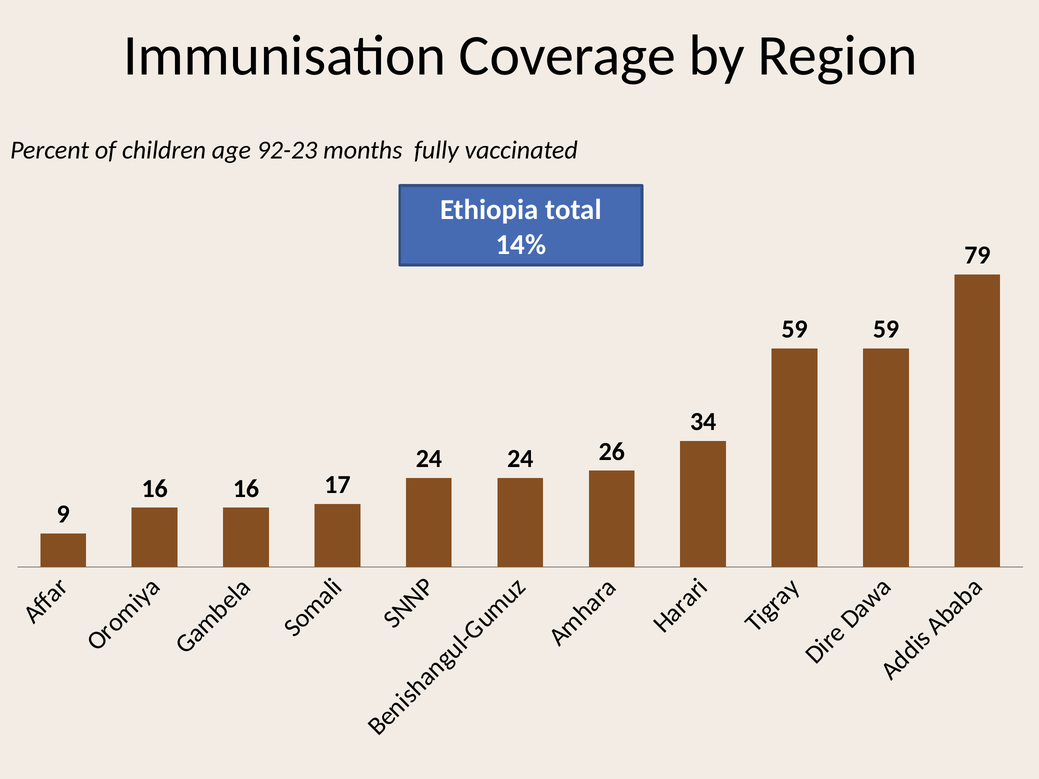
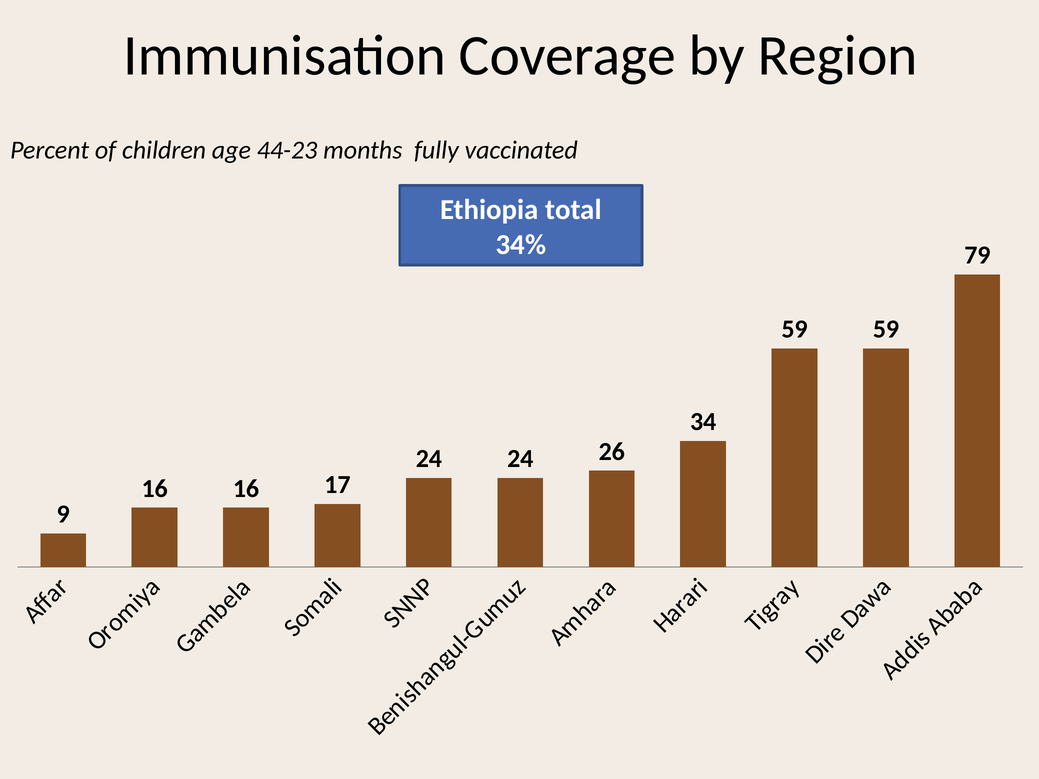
92-23: 92-23 -> 44-23 (287, 150)
14%: 14% -> 34% (521, 245)
